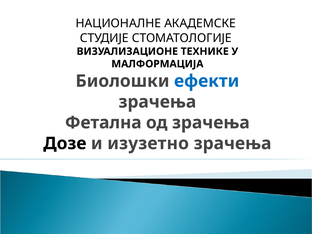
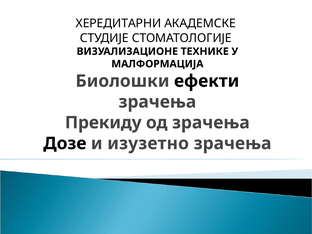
НАЦИОНАЛНЕ: НАЦИОНАЛНЕ -> ХЕРЕДИТАРНИ (118, 23)
ефекти colour: blue -> black (207, 81)
Фетална: Фетална -> Прекиду (103, 123)
